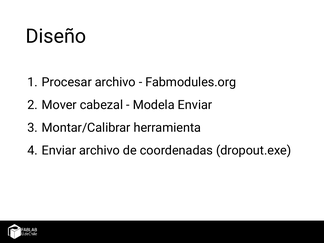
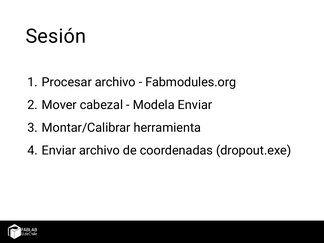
Diseño: Diseño -> Sesión (56, 36)
